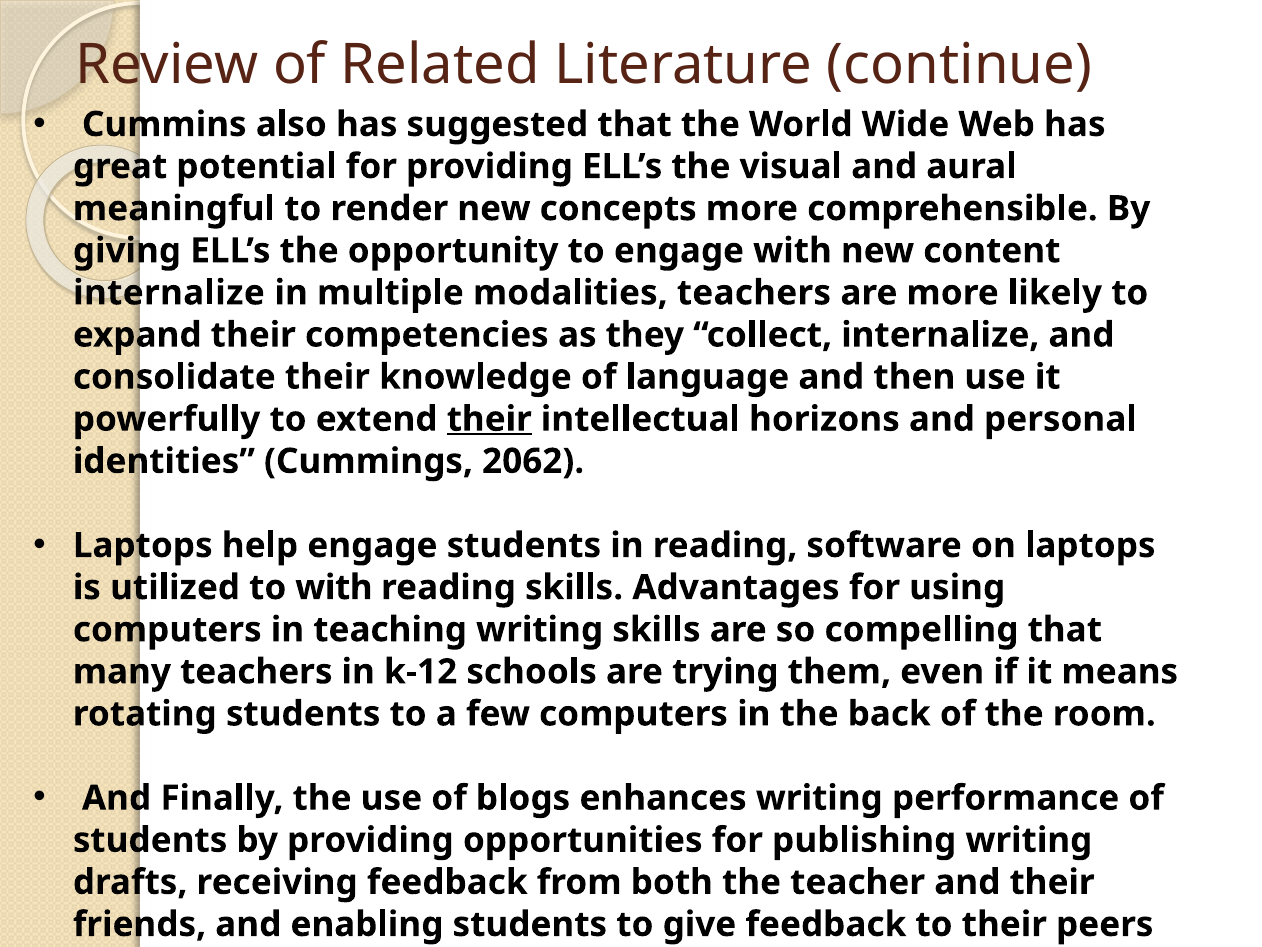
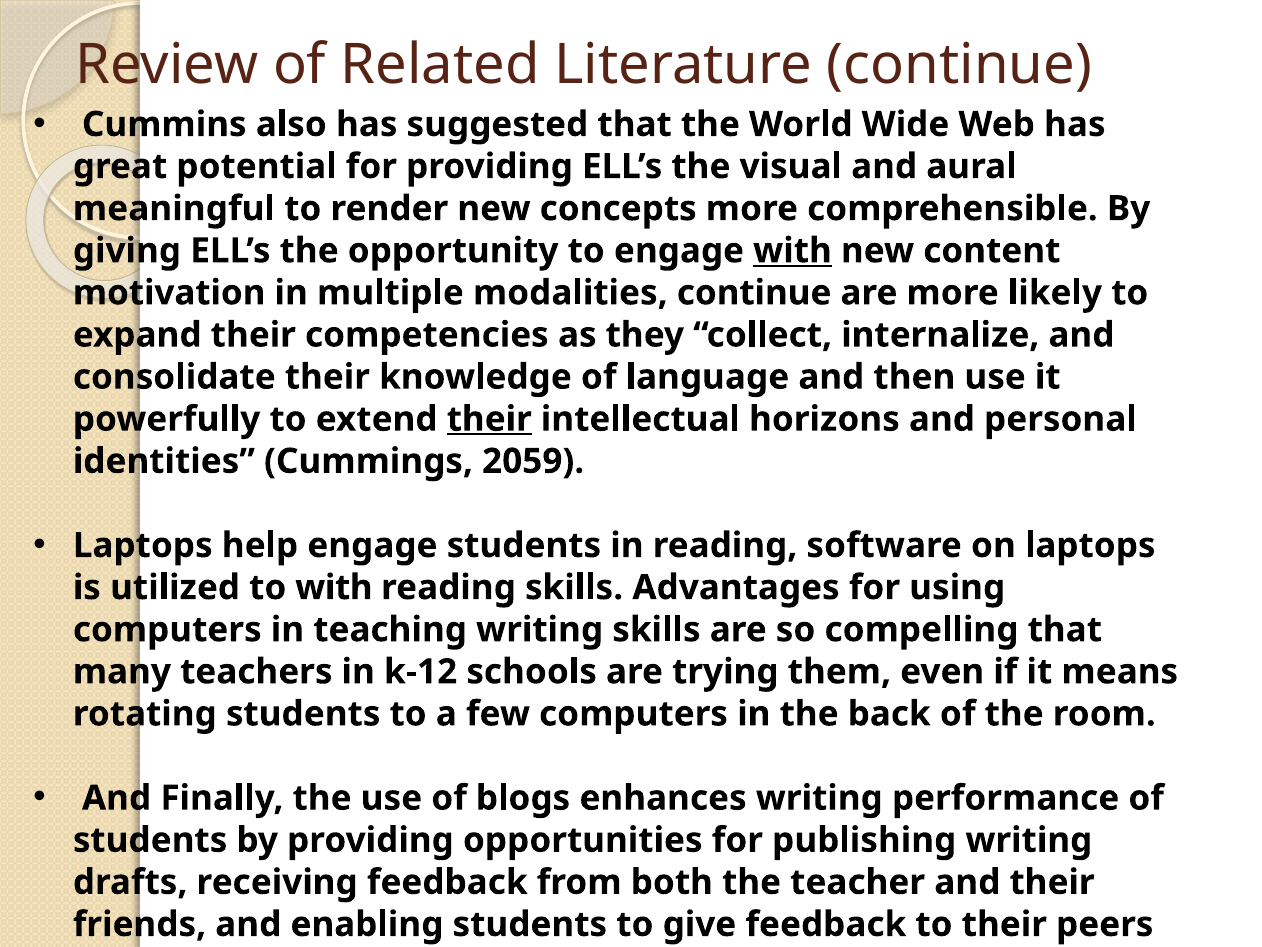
with underline: none -> present (792, 251)
internalize: internalize -> motivation (169, 293)
modalities teachers: teachers -> continue (754, 293)
2062: 2062 -> 2059 (533, 461)
